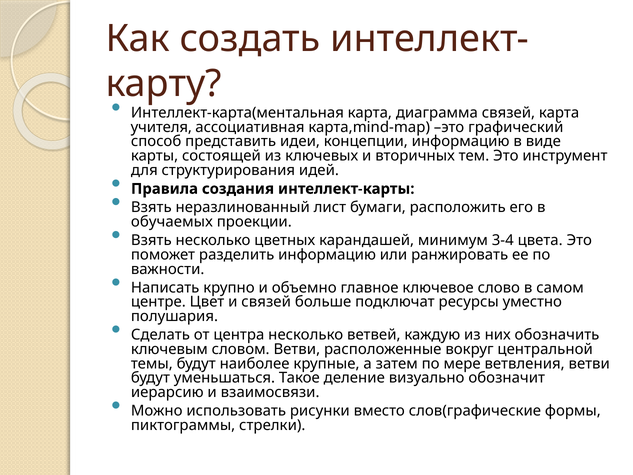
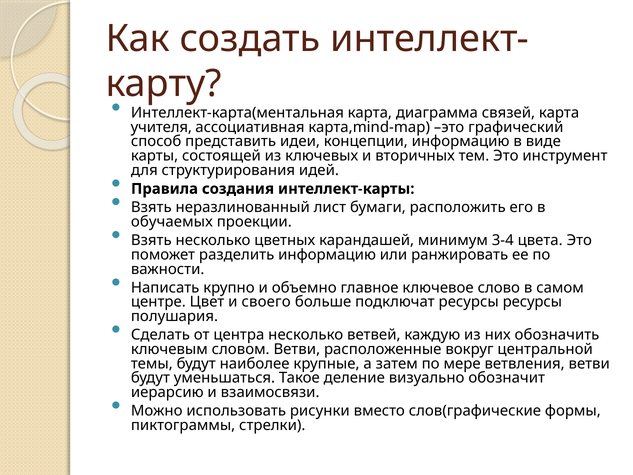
и связей: связей -> своего (266, 302)
ресурсы уместно: уместно -> ресурсы (532, 302)
